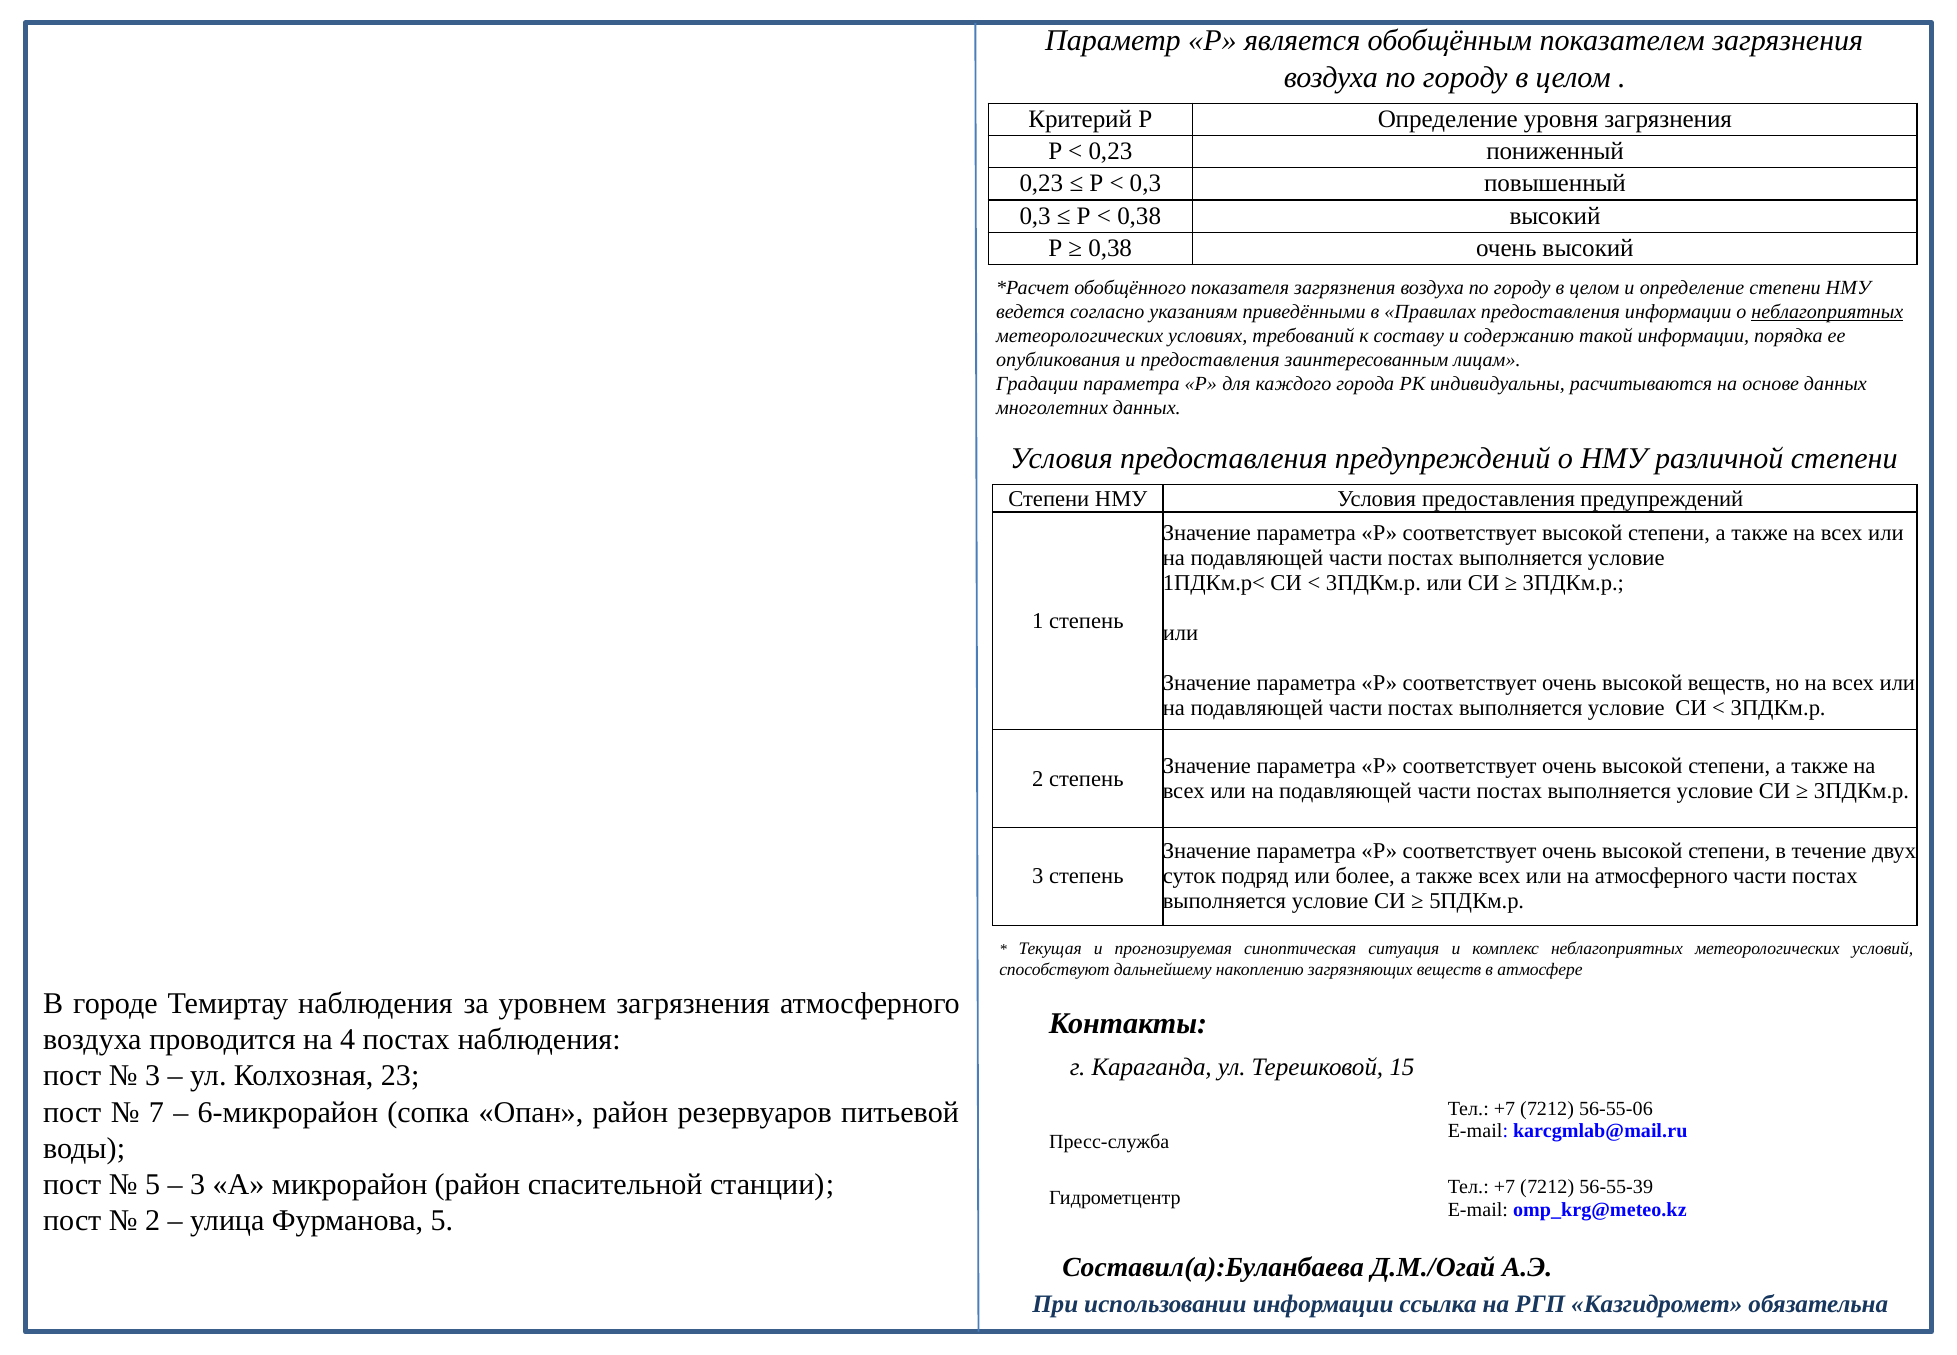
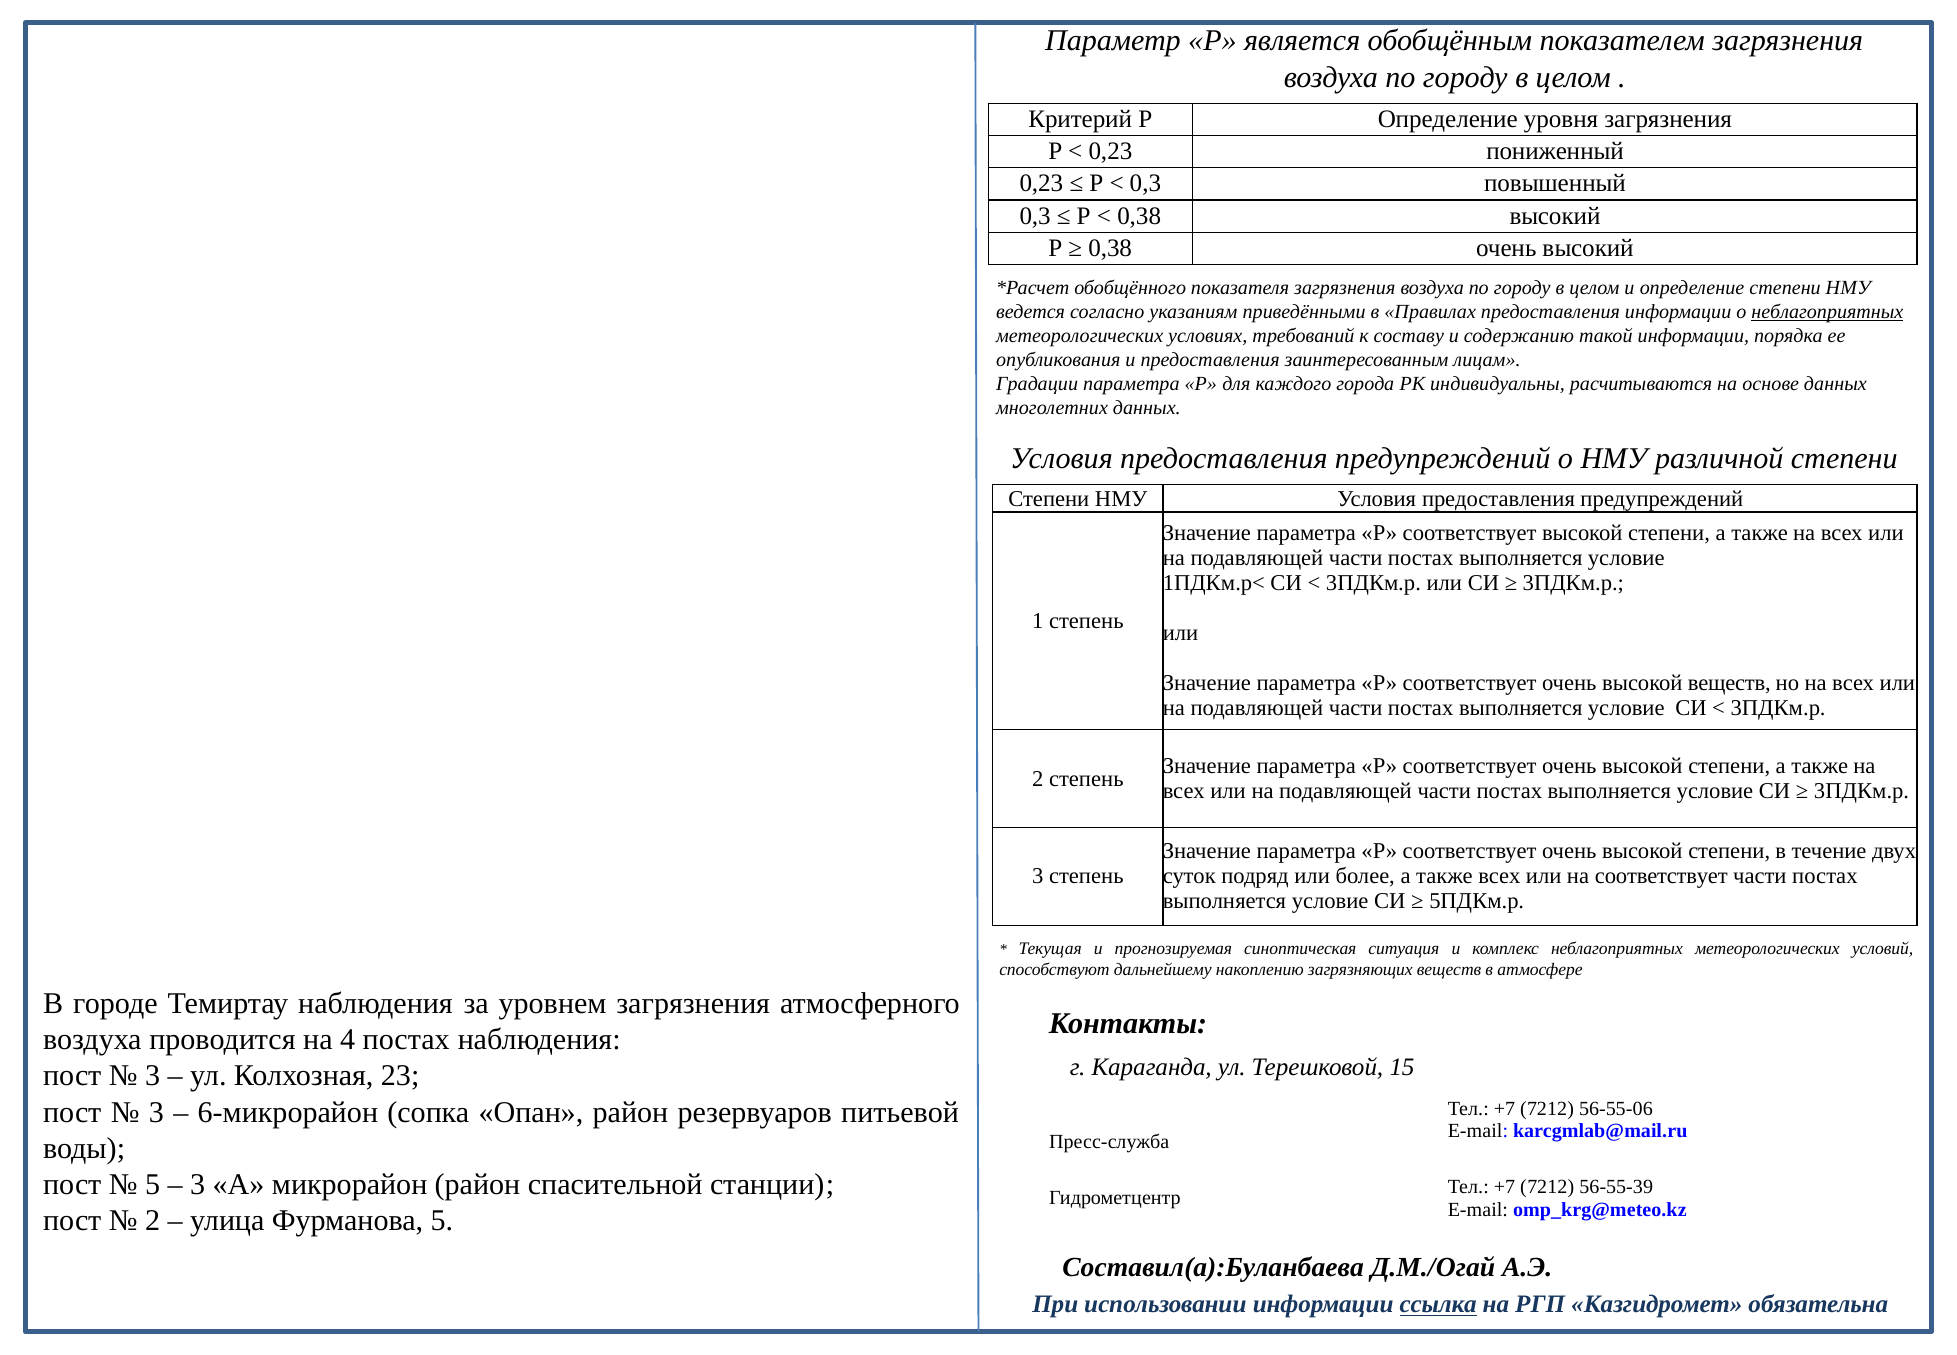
на атмосферного: атмосферного -> соответствует (1661, 876)
7: 7 -> 3 (156, 1112)
ссылка underline: none -> present (1438, 1304)
